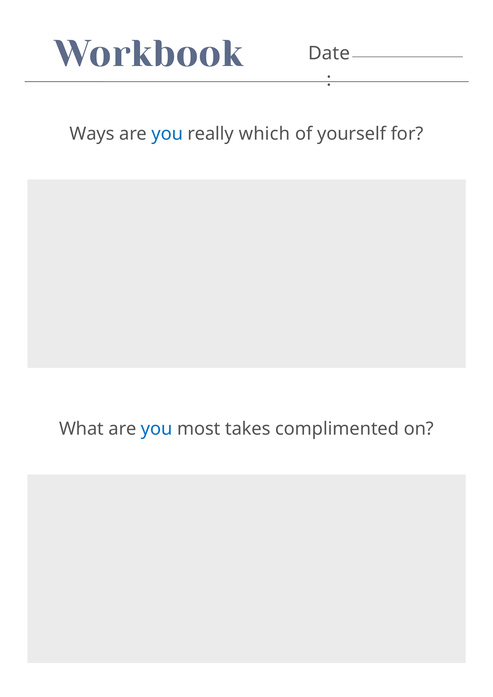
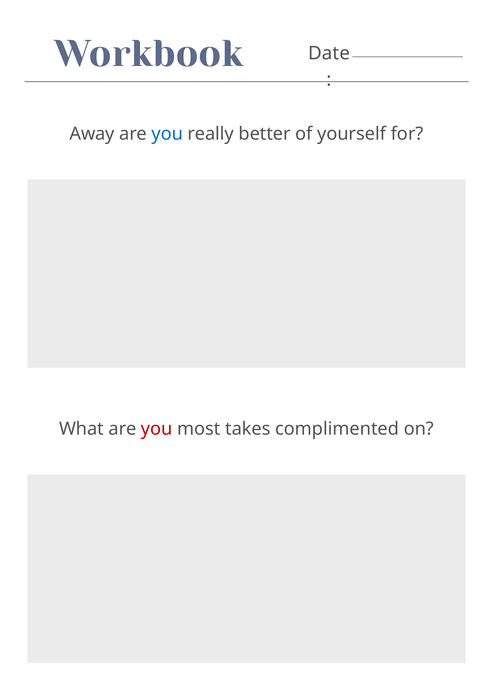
Ways: Ways -> Away (92, 134)
which: which -> better (265, 134)
you colour: blue -> red (157, 429)
